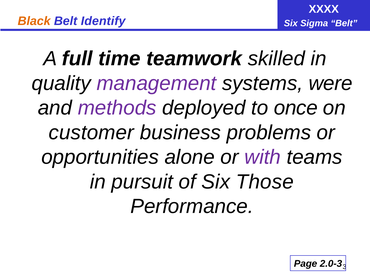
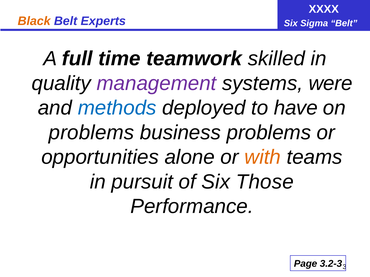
Identify: Identify -> Experts (103, 21)
methods colour: purple -> blue (117, 108)
once: once -> have (296, 108)
customer: customer -> problems (91, 133)
with colour: purple -> orange (263, 157)
2.0-3: 2.0-3 -> 3.2-3 (331, 264)
